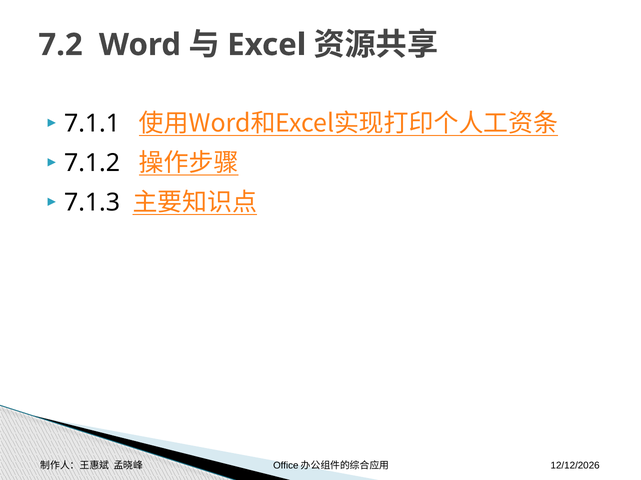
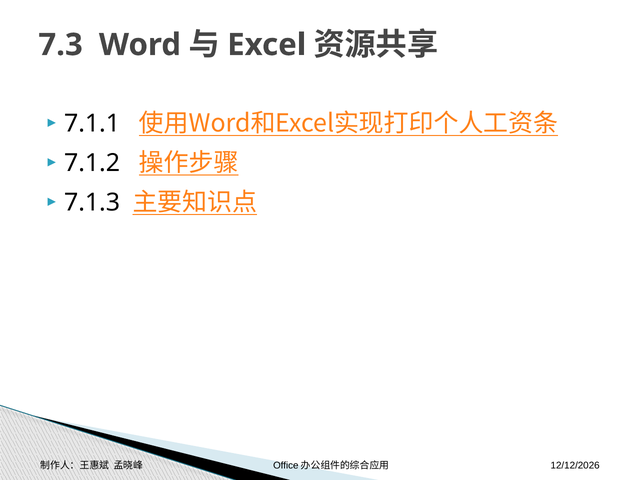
7.2: 7.2 -> 7.3 (61, 45)
